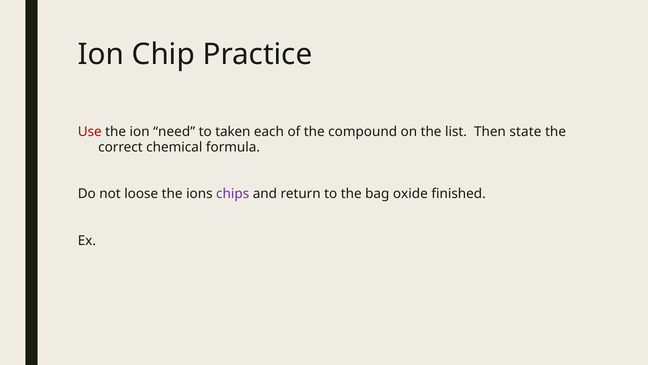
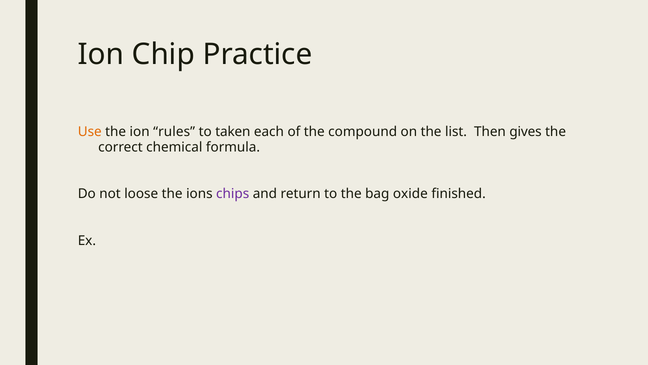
Use colour: red -> orange (90, 132)
need: need -> rules (174, 132)
state: state -> gives (526, 132)
